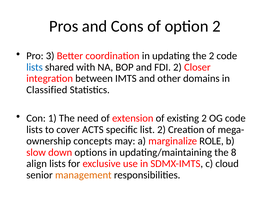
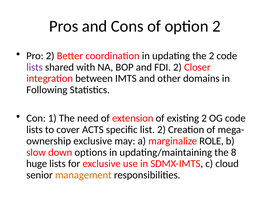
Pro 3: 3 -> 2 (50, 56)
lists colour: blue -> purple (35, 67)
Classified: Classified -> Following (47, 90)
concepts: concepts -> exclusive (93, 141)
align: align -> huge (37, 163)
